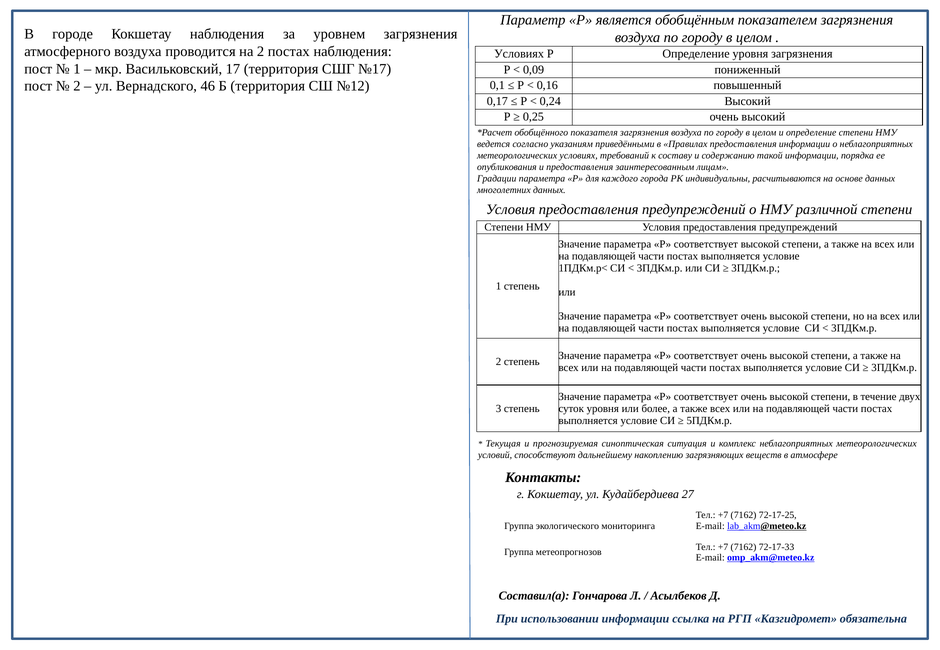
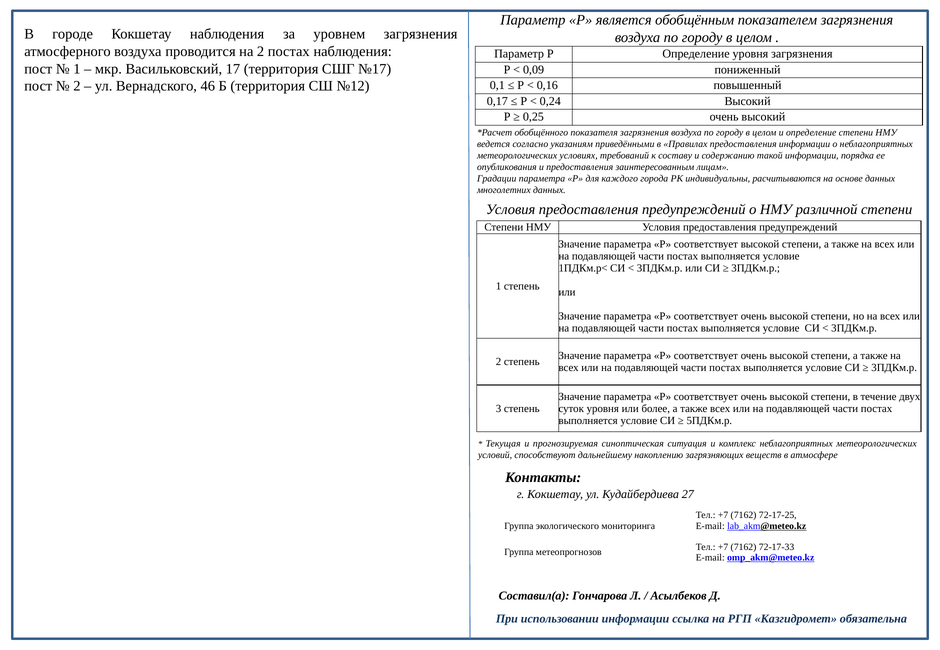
Условиях: Условиях -> Параметр (519, 54)
